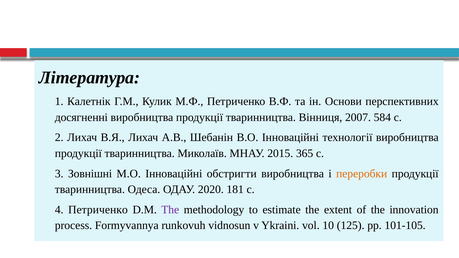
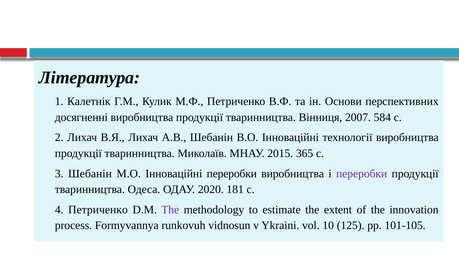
3 Зовнішні: Зовнішні -> Шебанін (90, 174)
Інноваційні обстригти: обстригти -> переробки (232, 174)
переробки colour: orange -> purple (362, 174)
